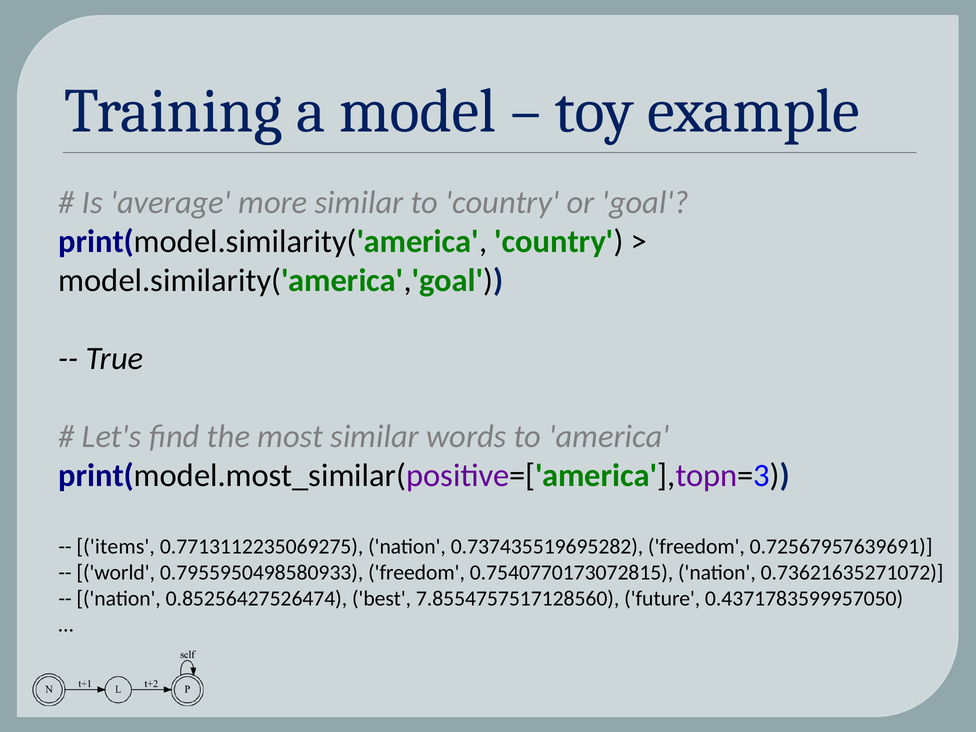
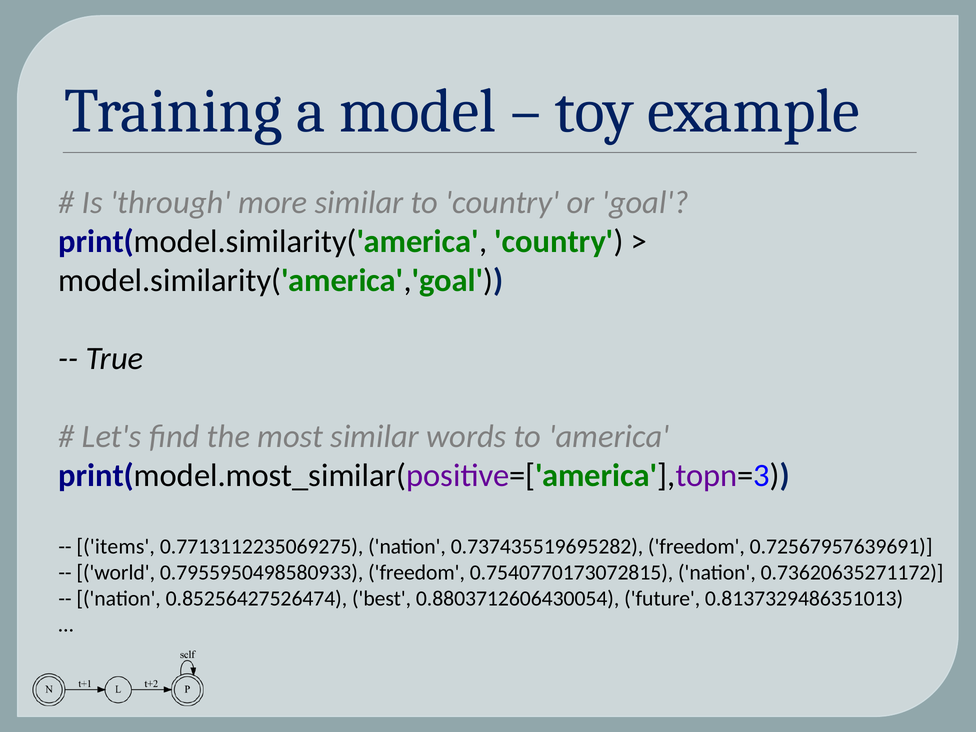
average: average -> through (171, 202)
0.73621635271072: 0.73621635271072 -> 0.73620635271172 (852, 572)
7.8554757517128560: 7.8554757517128560 -> 0.8803712606430054 (518, 598)
0.4371783599957050: 0.4371783599957050 -> 0.8137329486351013 (804, 598)
